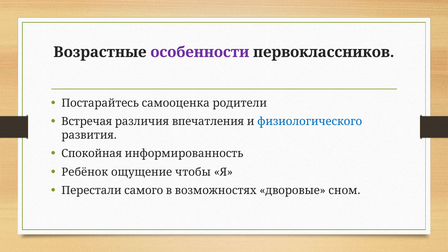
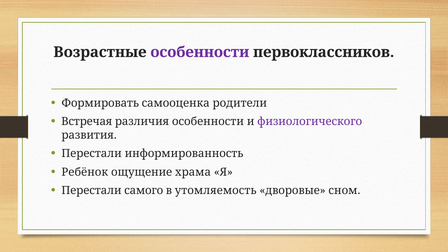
Постарайтесь: Постарайтесь -> Формировать (100, 103)
различия впечатления: впечатления -> особенности (208, 122)
физиологического colour: blue -> purple (310, 122)
Спокойная: Спокойная -> Перестали (92, 154)
чтобы: чтобы -> храма (193, 172)
возможностях: возможностях -> утомляемость (216, 191)
